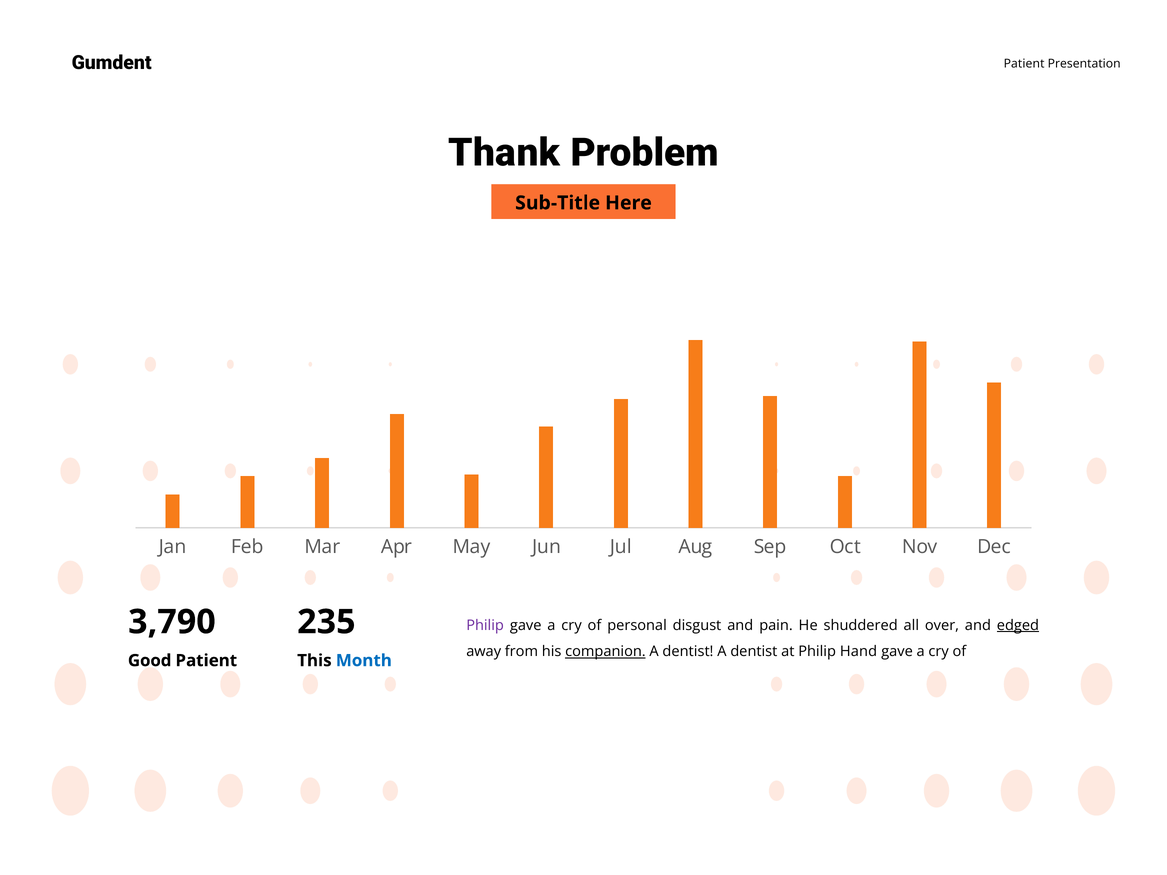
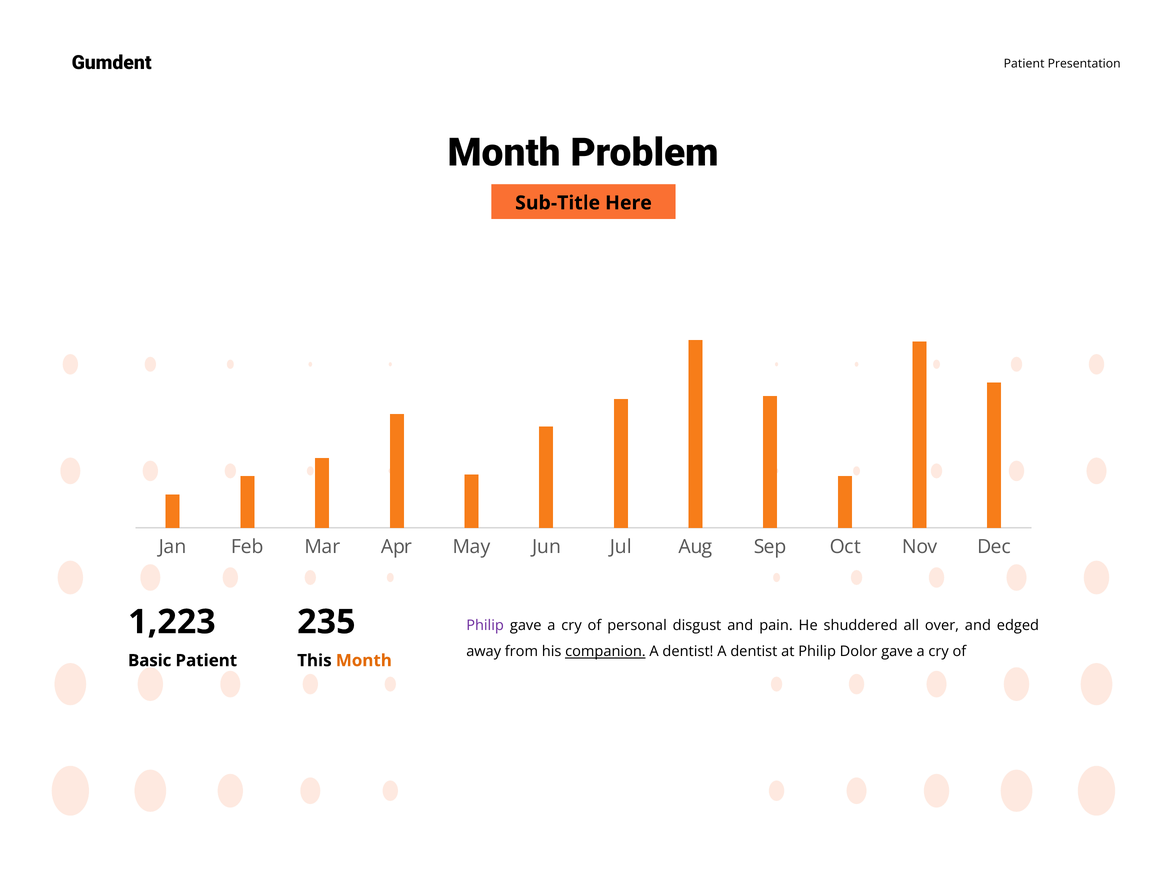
Thank: Thank -> Month (504, 153)
3,790: 3,790 -> 1,223 (172, 622)
edged underline: present -> none (1018, 625)
Hand: Hand -> Dolor (859, 652)
Good: Good -> Basic (150, 661)
Month colour: blue -> orange (364, 661)
